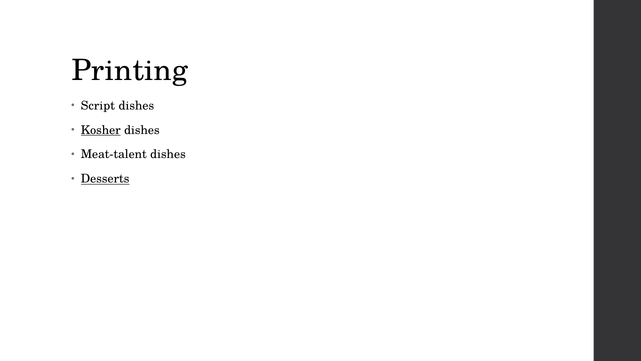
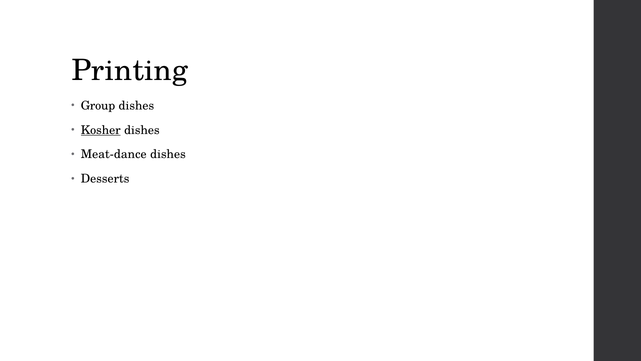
Script: Script -> Group (98, 106)
Meat-talent: Meat-talent -> Meat-dance (114, 154)
Desserts underline: present -> none (105, 179)
